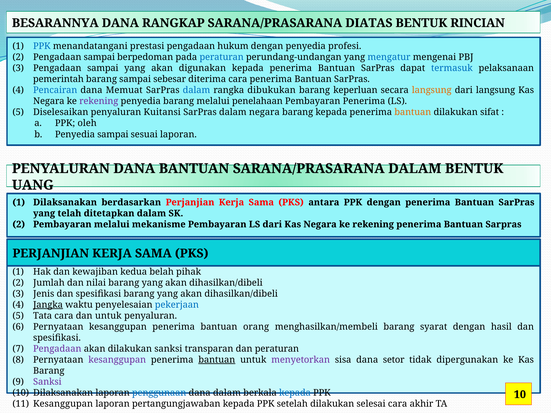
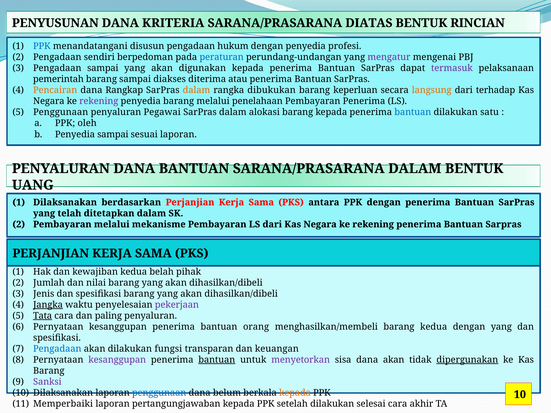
BESARANNYA: BESARANNYA -> PENYUSUNAN (55, 23)
RANGKAP: RANGKAP -> KRITERIA (173, 23)
prestasi: prestasi -> disusun (147, 46)
sampai: sampai -> sendiri (99, 57)
mengatur colour: blue -> purple (389, 57)
termasuk colour: blue -> purple (452, 68)
sebesar: sebesar -> diakses (170, 79)
diterima cara: cara -> atau (238, 79)
Pencairan colour: blue -> orange (55, 90)
Memuat: Memuat -> Rangkap (124, 90)
dalam colour: blue -> orange (196, 90)
dari langsung: langsung -> terhadap (496, 90)
Diselesaikan: Diselesaikan -> Penggunaan (61, 112)
Kuitansi: Kuitansi -> Pegawai (162, 112)
dalam negara: negara -> alokasi (264, 112)
bantuan colour: orange -> blue (413, 112)
sifat: sifat -> satu (490, 112)
pekerjaan colour: blue -> purple (177, 305)
Tata underline: none -> present (43, 316)
dan untuk: untuk -> paling (108, 316)
barang syarat: syarat -> kedua (434, 327)
dengan hasil: hasil -> yang (501, 327)
Pengadaan colour: purple -> blue (57, 349)
dilakukan sanksi: sanksi -> fungsi (168, 349)
dan peraturan: peraturan -> keuangan (277, 349)
dana setor: setor -> akan (394, 360)
dipergunakan underline: none -> present (467, 360)
dana dalam: dalam -> belum (227, 393)
kepada colour: blue -> orange (295, 393)
11 Kesanggupan: Kesanggupan -> Memperbaiki (63, 404)
